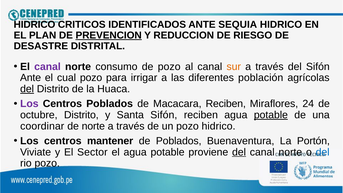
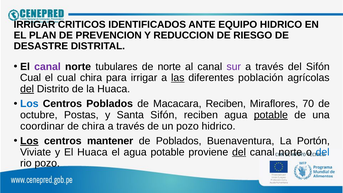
HIDRICO: HIDRICO -> IRRIGAR (34, 25)
SEQUIA: SEQUIA -> EQUIPO (238, 25)
PREVENCION underline: present -> none (109, 35)
consumo: consumo -> tubulares (117, 67)
de pozo: pozo -> norte (169, 67)
sur colour: orange -> purple (234, 67)
Ante: Ante -> Cual (31, 78)
cual pozo: pozo -> chira (91, 78)
las underline: none -> present (178, 78)
Los colour: purple -> blue (29, 104)
24: 24 -> 70 (308, 104)
octubre Distrito: Distrito -> Postas (81, 115)
de norte: norte -> chira (93, 126)
Los underline: none -> present (29, 141)
El Sector: Sector -> Huaca (92, 152)
